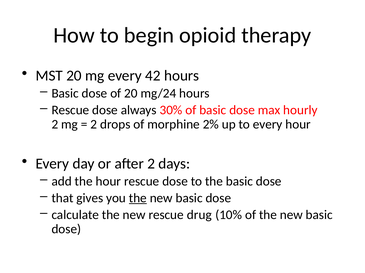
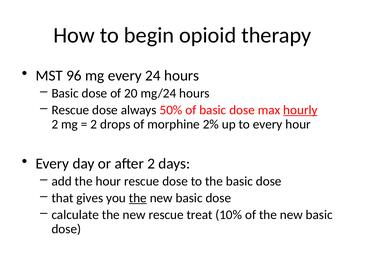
MST 20: 20 -> 96 (74, 76)
42: 42 -> 24 (153, 76)
30%: 30% -> 50% (171, 110)
hourly underline: none -> present (300, 110)
drug: drug -> treat (200, 215)
